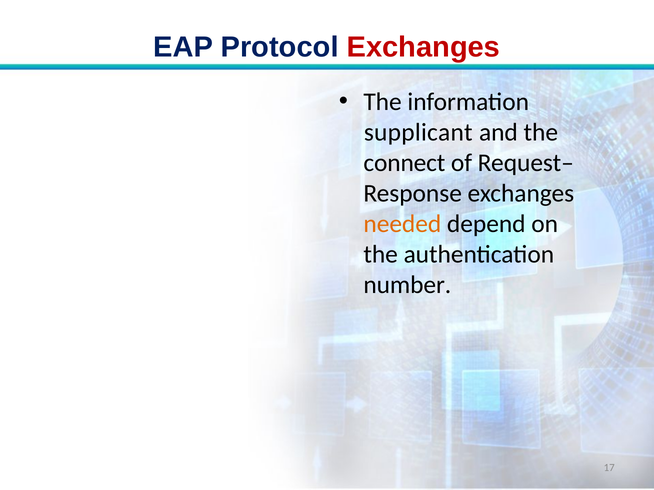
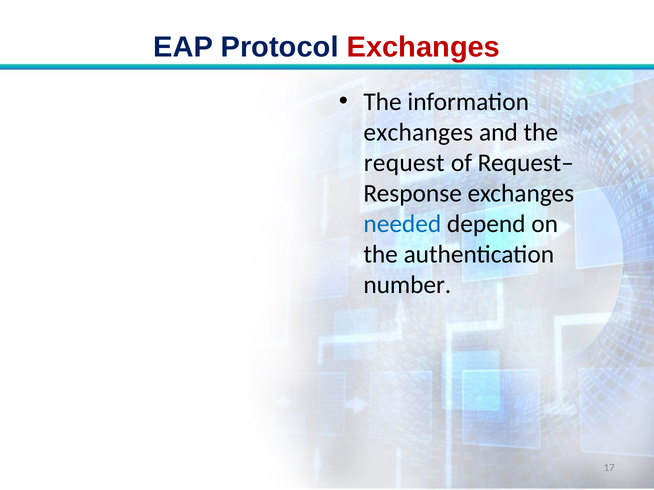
supplicant: supplicant -> exchanges (418, 133)
connect: connect -> request (404, 163)
needed colour: orange -> blue (402, 224)
